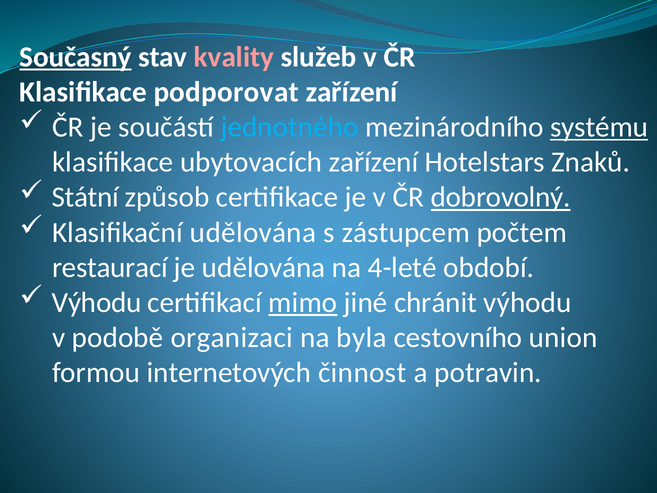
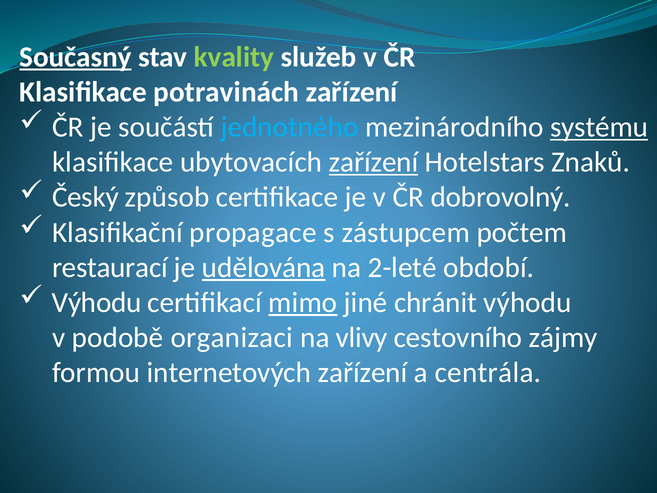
kvality colour: pink -> light green (234, 57)
podporovat: podporovat -> potravinách (226, 92)
zařízení underline: none -> present (374, 162)
Státní: Státní -> Český (85, 197)
dobrovolný underline: present -> none (501, 197)
Klasifikační udělována: udělována -> propagace (253, 232)
udělována underline: none -> present (264, 267)
4-leté: 4-leté -> 2-leté (402, 267)
byla: byla -> vlivy (362, 337)
union: union -> zájmy (563, 337)
internetových činnost: činnost -> zařízení (363, 372)
potravin: potravin -> centrála (488, 372)
